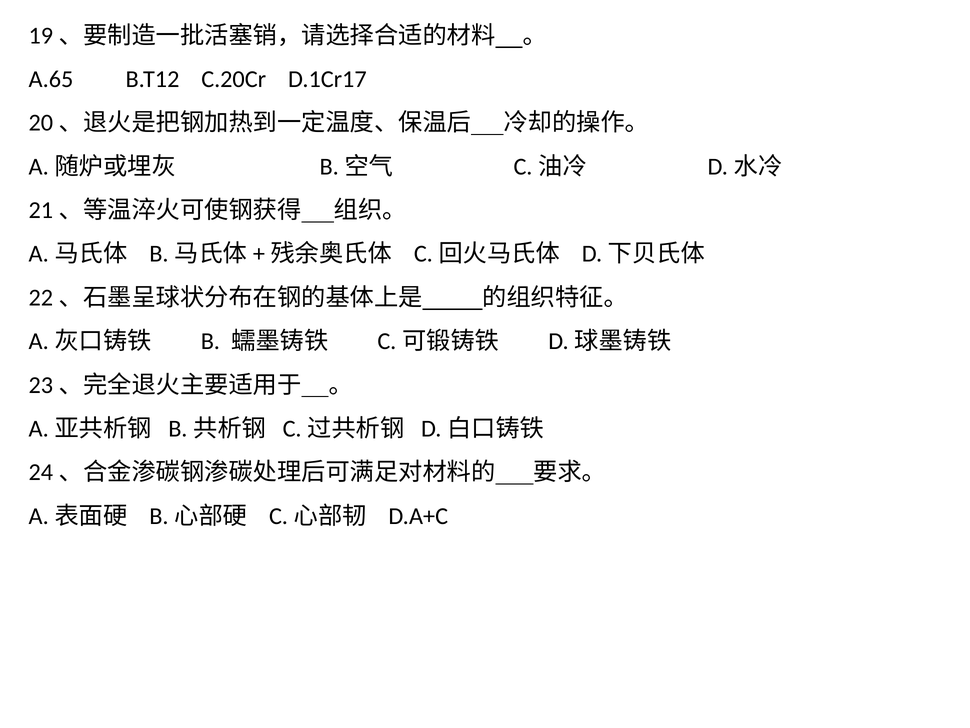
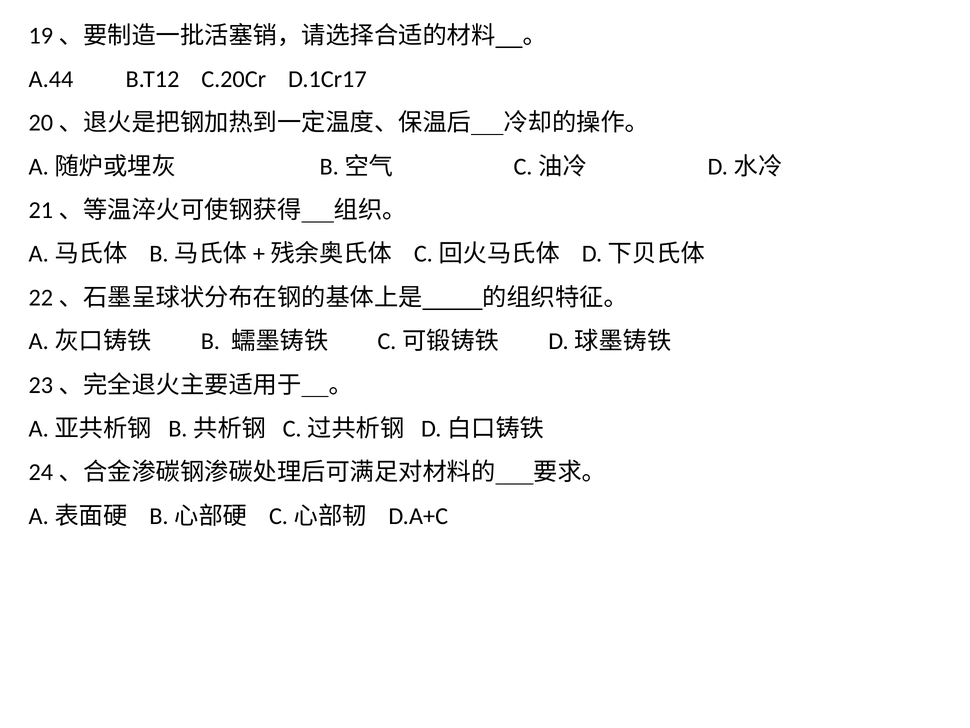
A.65: A.65 -> A.44 (51, 79)
